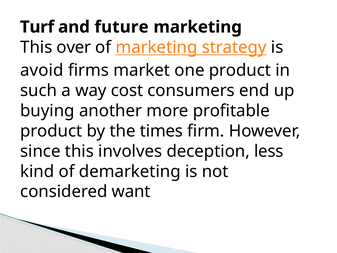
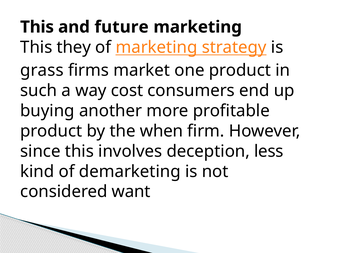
Turf: Turf -> This (37, 27)
over: over -> they (74, 47)
avoid: avoid -> grass (42, 70)
times: times -> when (161, 131)
